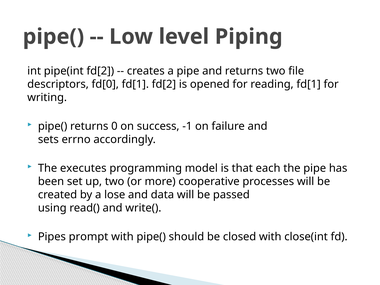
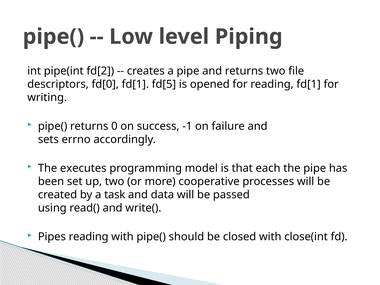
fd[1 fd[2: fd[2 -> fd[5 (164, 84)
lose: lose -> task (115, 195)
Pipes prompt: prompt -> reading (89, 237)
